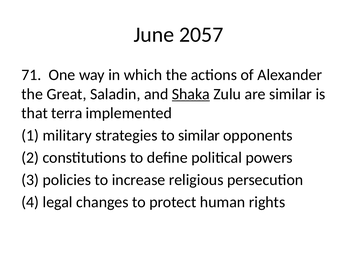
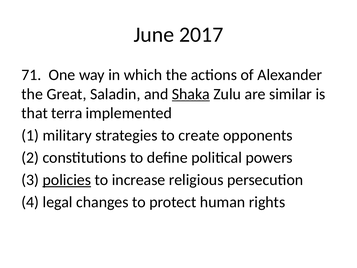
2057: 2057 -> 2017 (201, 35)
to similar: similar -> create (199, 135)
policies underline: none -> present (67, 180)
